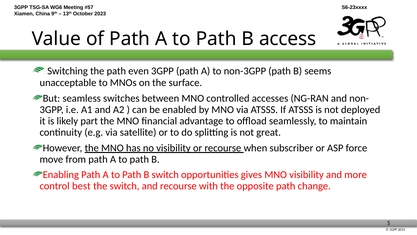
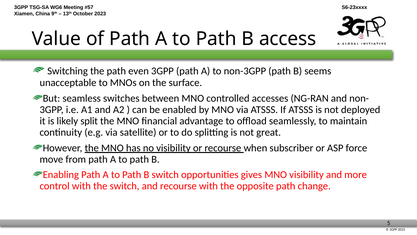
part: part -> split (89, 121)
control best: best -> with (81, 186)
